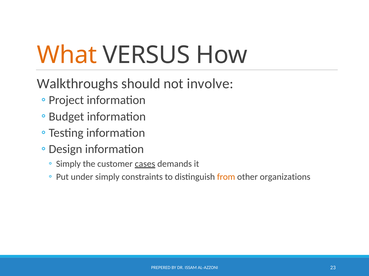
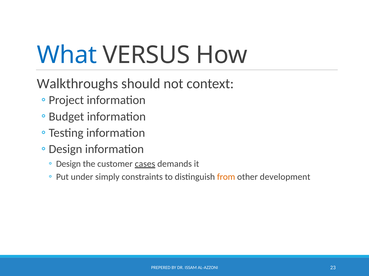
What colour: orange -> blue (67, 55)
involve: involve -> context (210, 84)
Simply: Simply -> Design (68, 164)
organizations: organizations -> development (285, 177)
